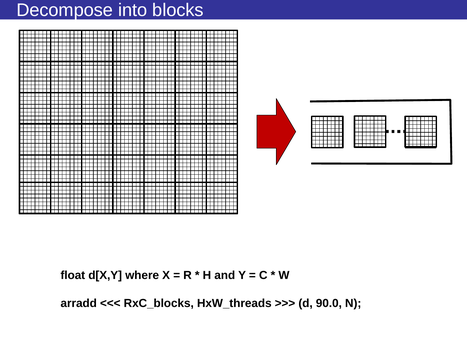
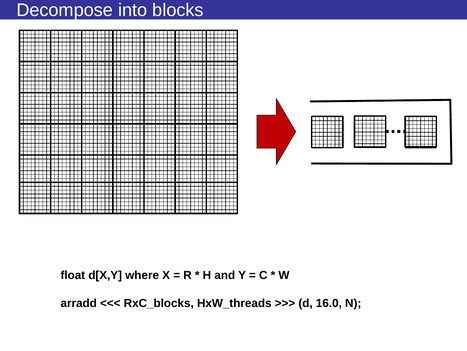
90.0: 90.0 -> 16.0 (329, 303)
